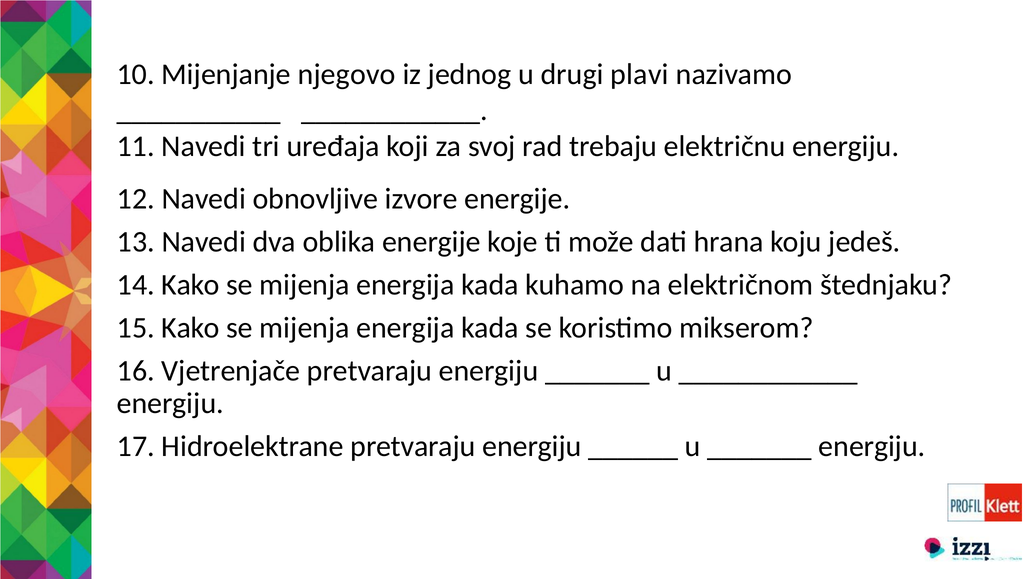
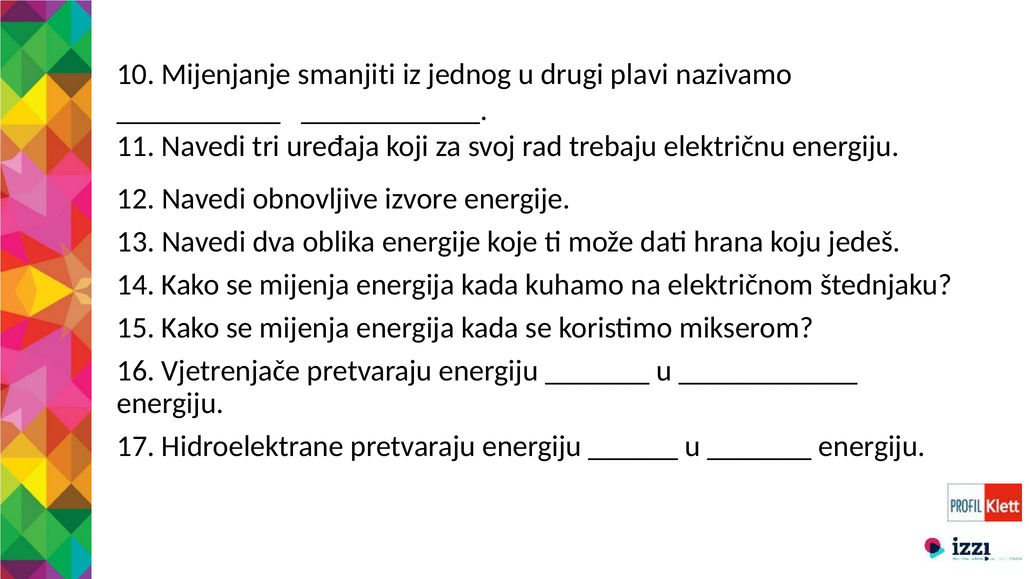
njegovo: njegovo -> smanjiti (347, 74)
